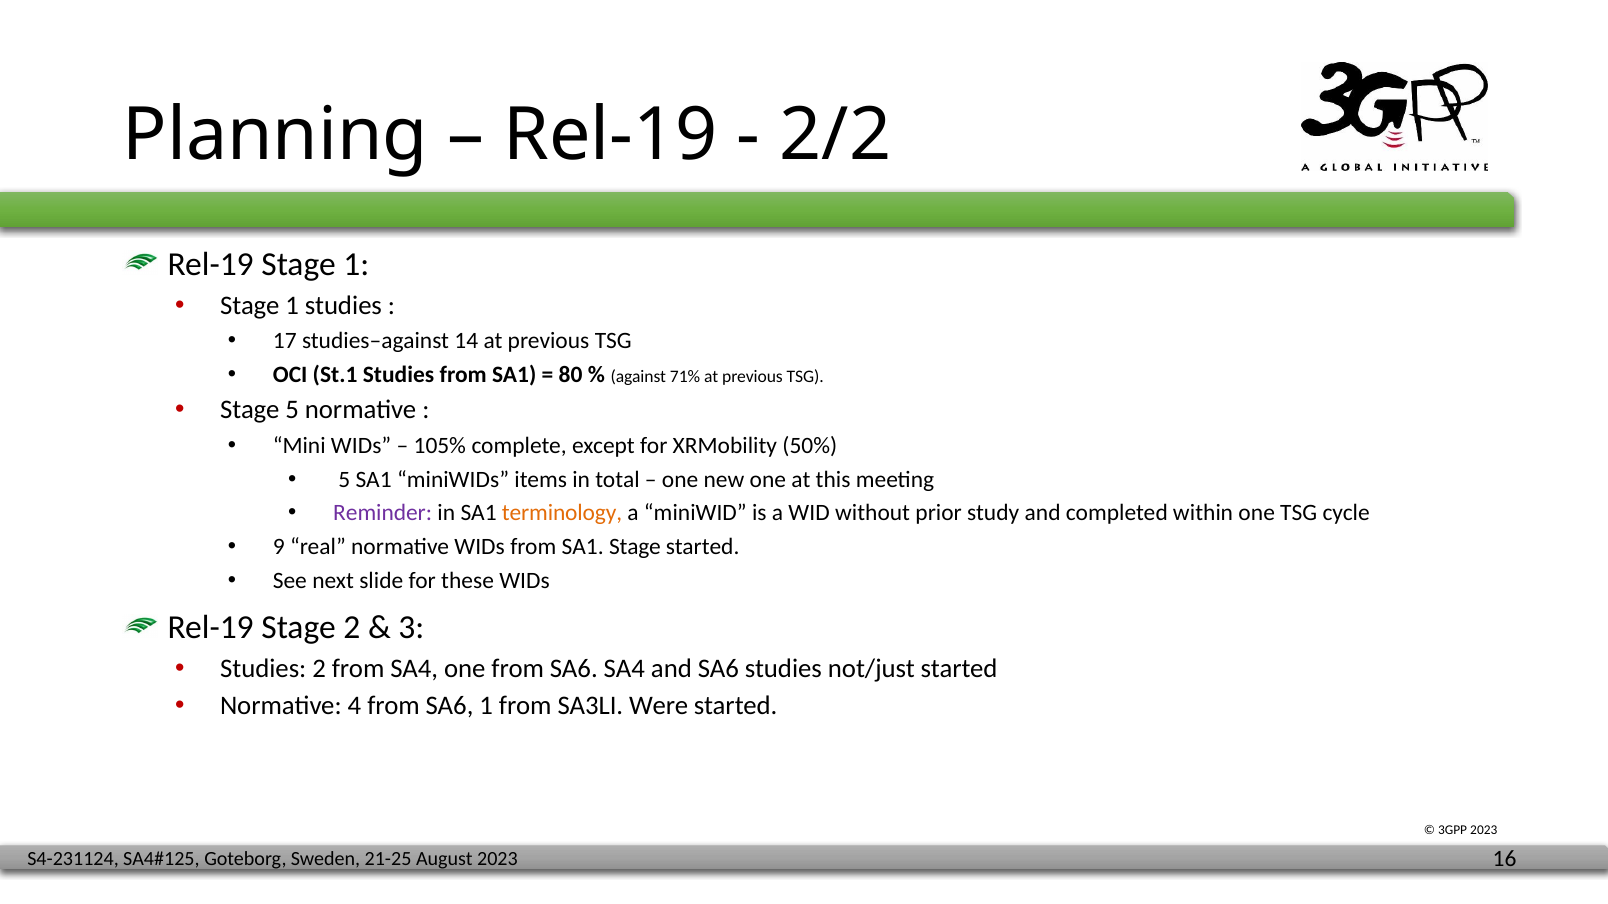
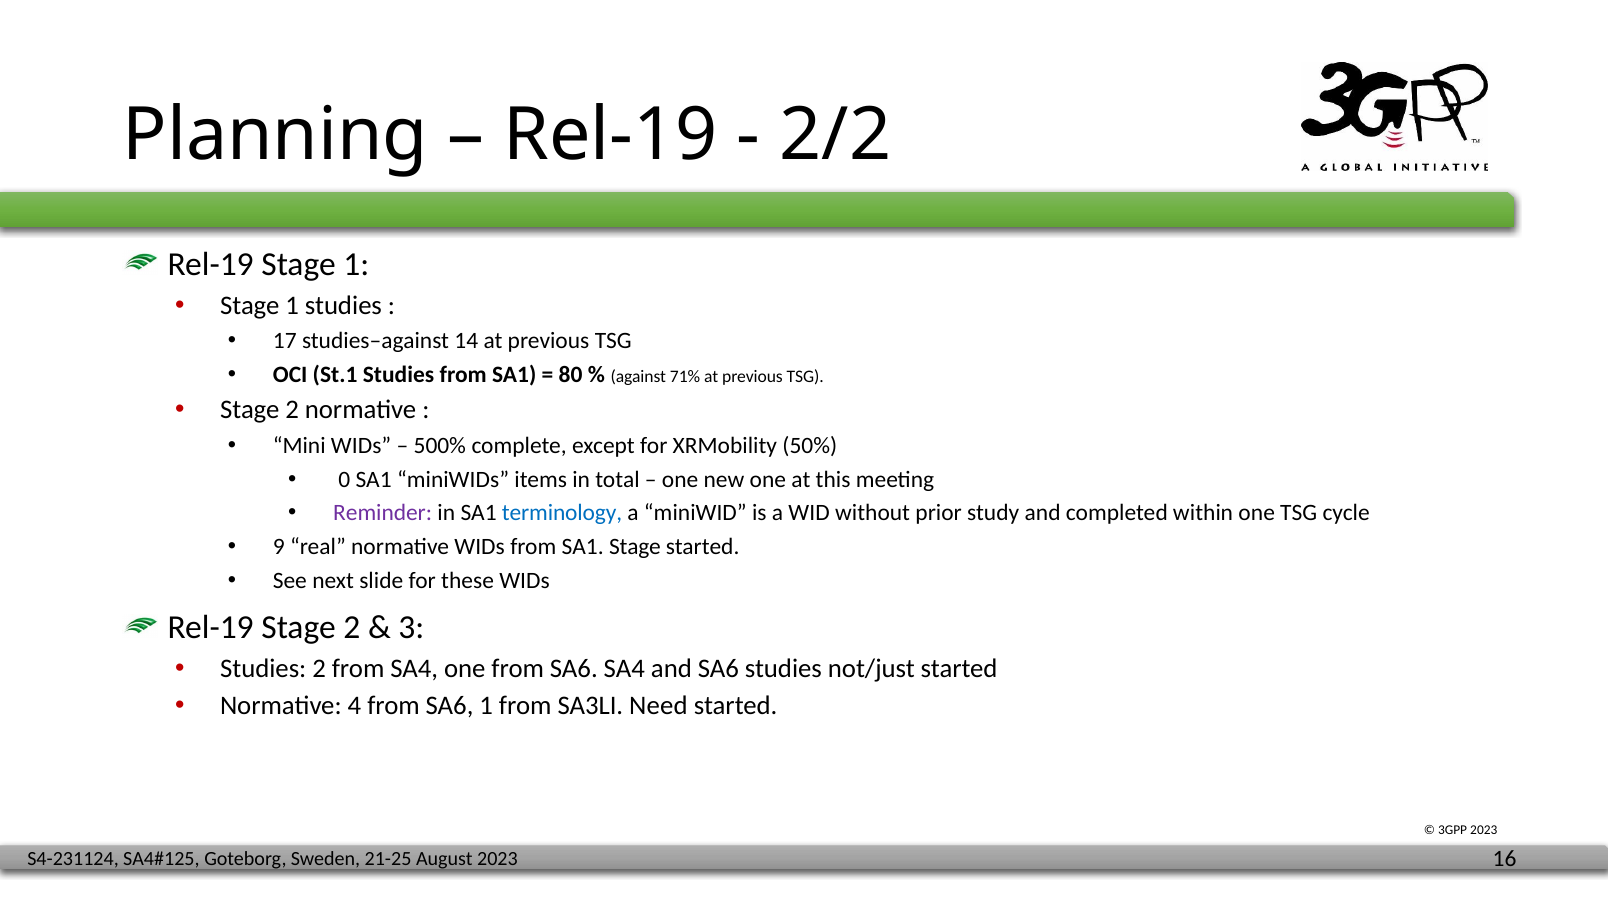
5: 5 -> 2 (292, 410)
105%: 105% -> 500% (440, 446)
5: 5 -> 0 (344, 480)
terminology colour: orange -> blue (562, 513)
Were: Were -> Need (658, 706)
